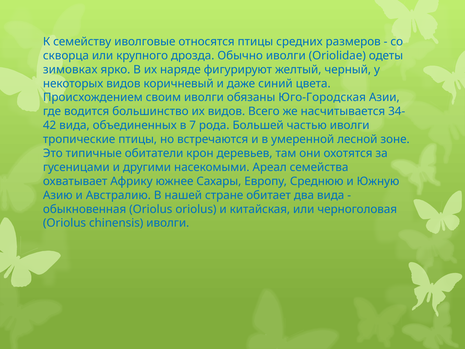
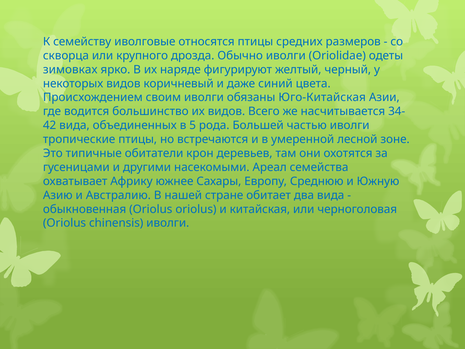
Юго-Городская: Юго-Городская -> Юго-Китайская (322, 97)
7: 7 -> 5 (193, 125)
